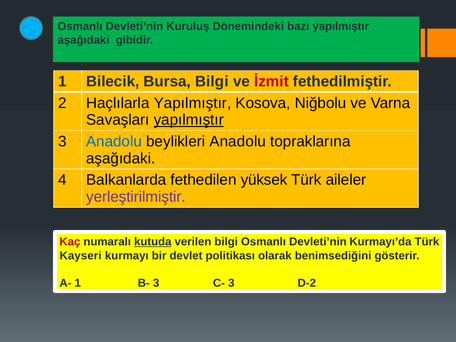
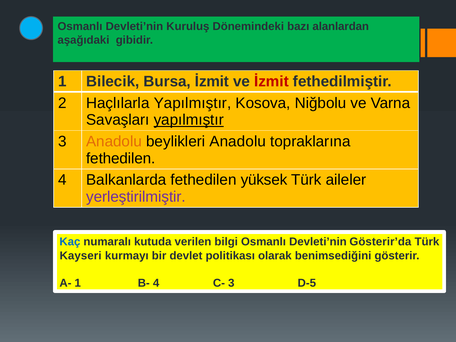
bazı yapılmıştır: yapılmıştır -> alanlardan (341, 26)
Bursa Bilgi: Bilgi -> İzmit (212, 81)
Anadolu colour: blue -> orange (114, 141)
aşağıdaki: aşağıdaki -> fethedilen (121, 158)
Kaç colour: red -> blue (70, 242)
kutuda underline: present -> none (153, 242)
Kurmayı’da: Kurmayı’da -> Gösterir’da (380, 242)
B- 3: 3 -> 4 (156, 283)
D-2: D-2 -> D-5 (307, 283)
